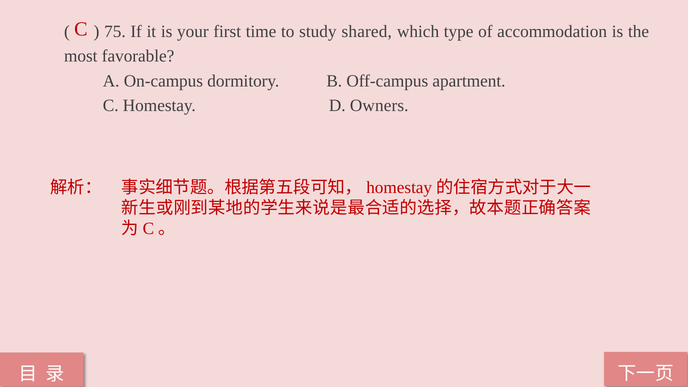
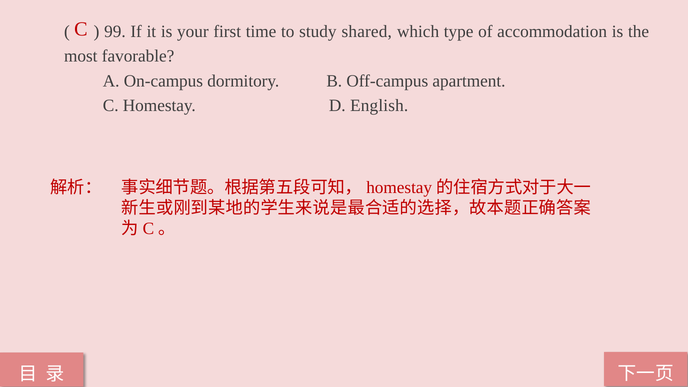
75: 75 -> 99 (115, 31)
Owners: Owners -> English (379, 106)
